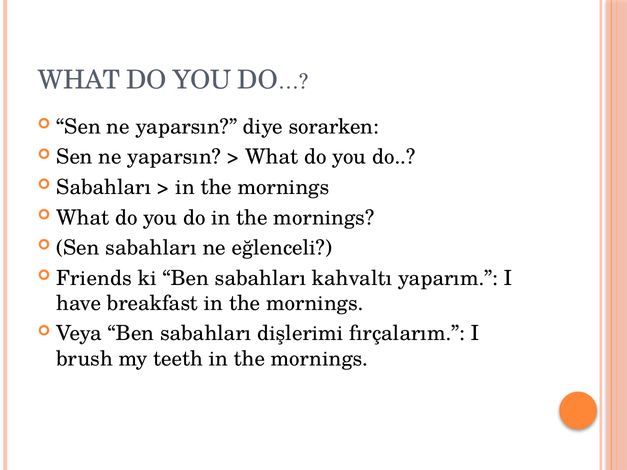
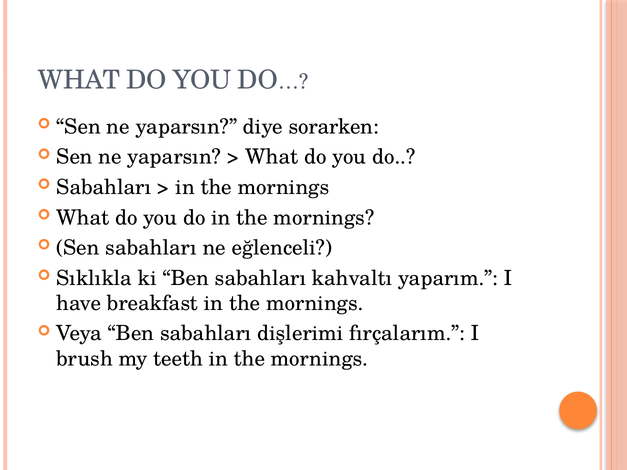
Friends: Friends -> Sıklıkla (94, 278)
